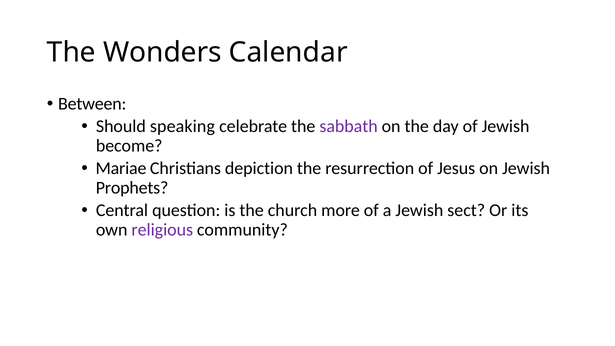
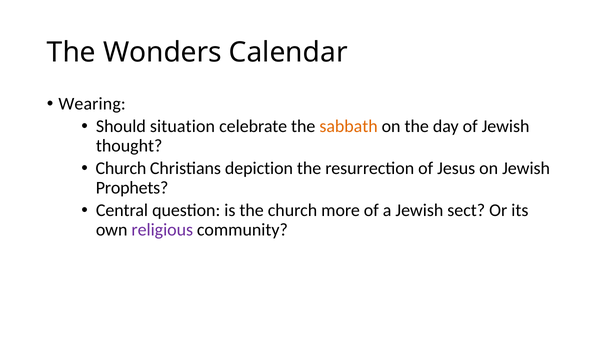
Between: Between -> Wearing (92, 104)
speaking: speaking -> situation (182, 126)
sabbath colour: purple -> orange (349, 126)
become: become -> thought (129, 146)
Mariae: Mariae -> Church (121, 168)
